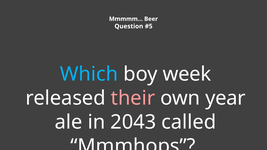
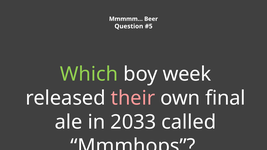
Which colour: light blue -> light green (89, 74)
year: year -> final (225, 98)
2043: 2043 -> 2033 (133, 122)
